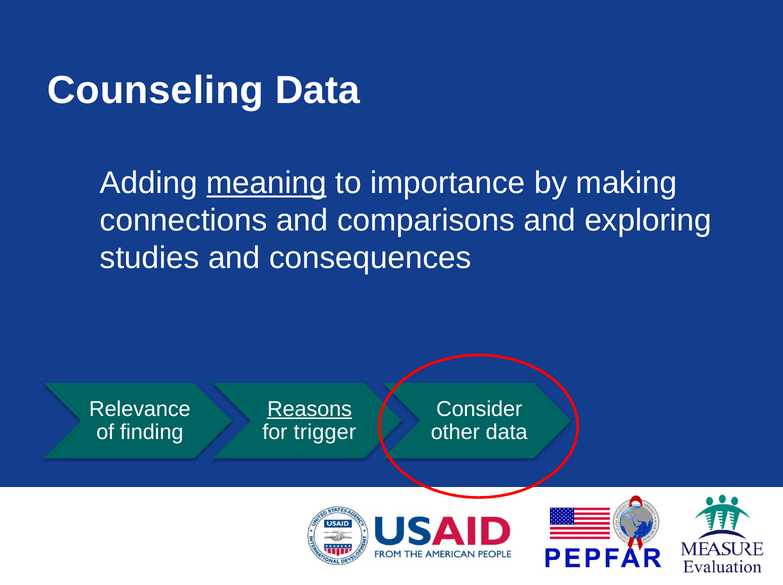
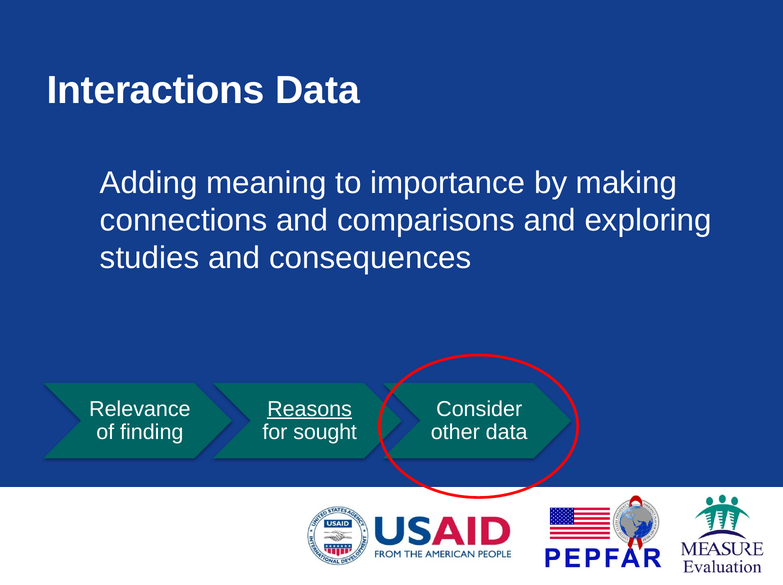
Counseling: Counseling -> Interactions (156, 91)
meaning underline: present -> none (266, 183)
trigger: trigger -> sought (325, 433)
